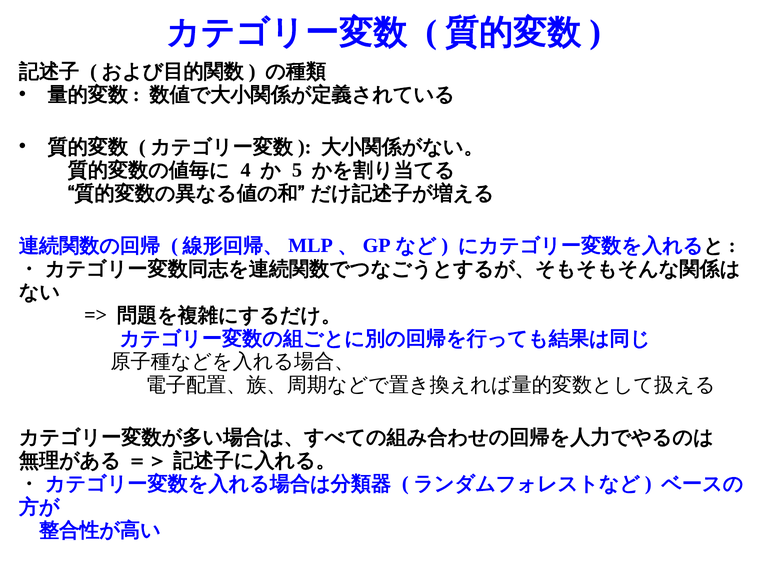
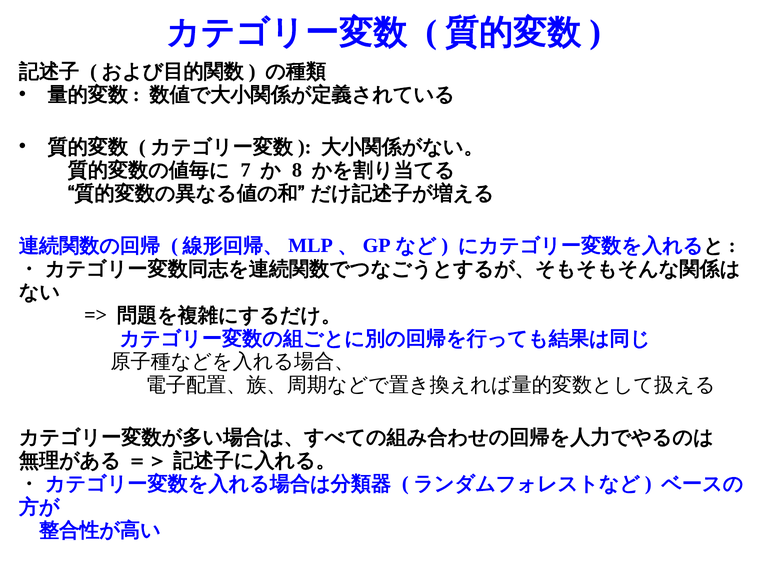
4: 4 -> 7 (246, 170)
5: 5 -> 8 (297, 170)
